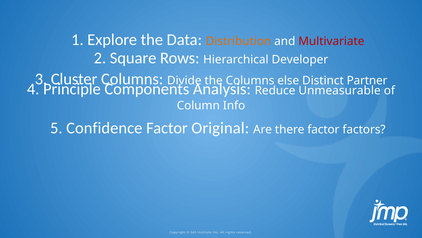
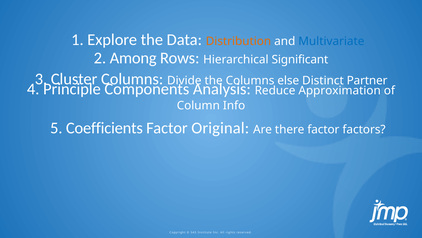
Multivariate colour: red -> blue (331, 41)
Square: Square -> Among (133, 58)
Developer: Developer -> Significant (300, 59)
Unmeasurable: Unmeasurable -> Approximation (340, 90)
Confidence: Confidence -> Coefficients (104, 128)
